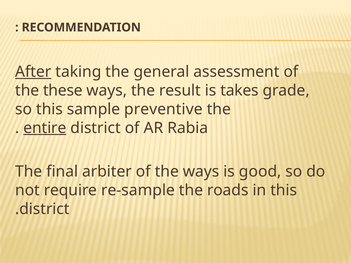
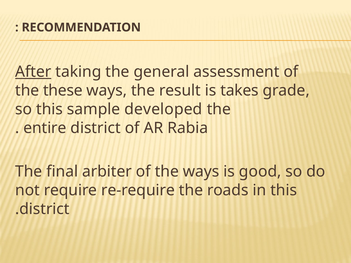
preventive: preventive -> developed (163, 109)
entire underline: present -> none (45, 128)
re-sample: re-sample -> re-require (138, 190)
